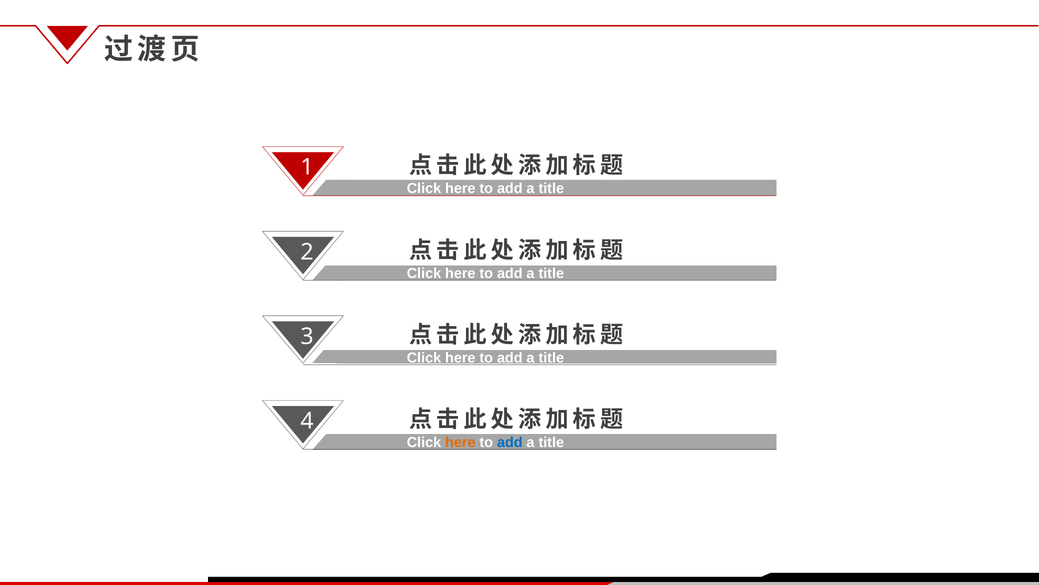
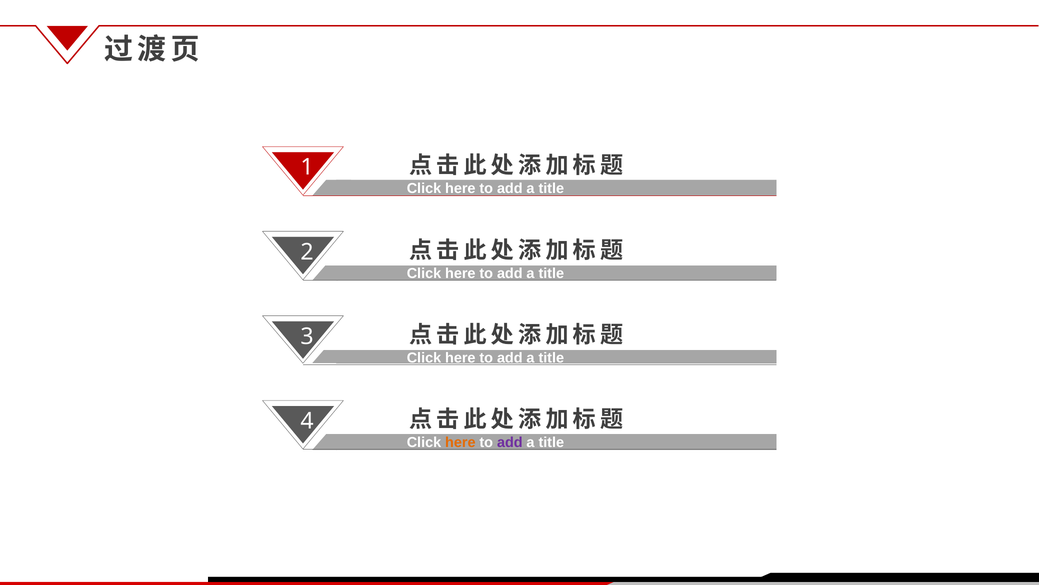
add colour: blue -> purple (510, 442)
